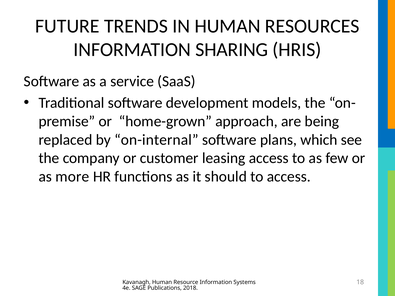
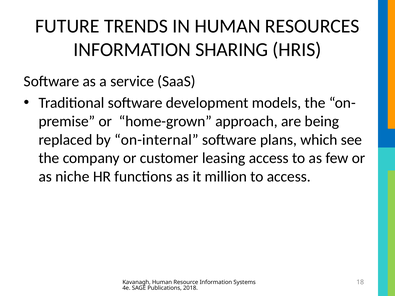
more: more -> niche (72, 177)
should: should -> million (226, 177)
